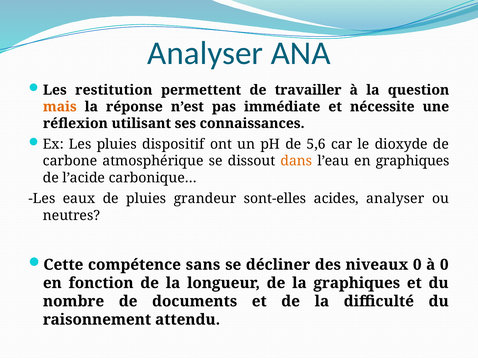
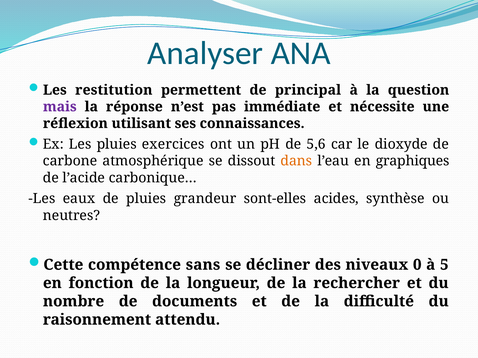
travailler: travailler -> principal (308, 90)
mais colour: orange -> purple (60, 107)
dispositif: dispositif -> exercices (173, 145)
acides analyser: analyser -> synthèse (395, 199)
à 0: 0 -> 5 (444, 265)
la graphiques: graphiques -> rechercher (357, 283)
